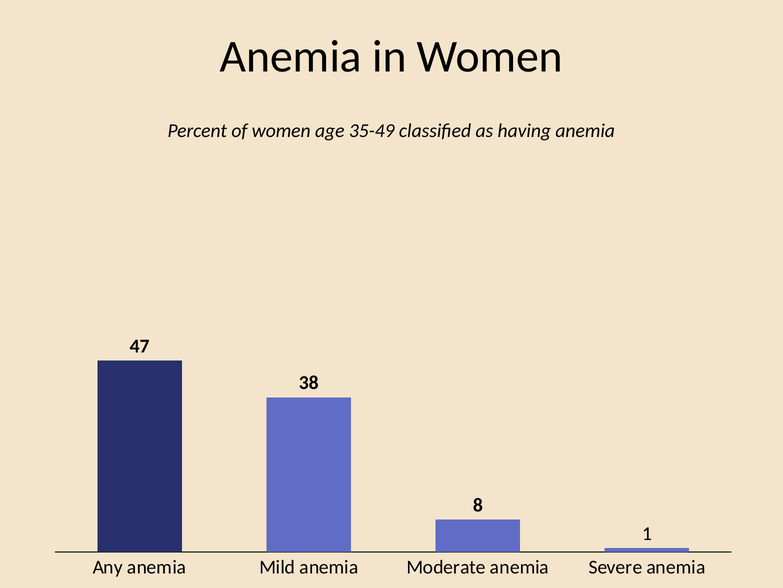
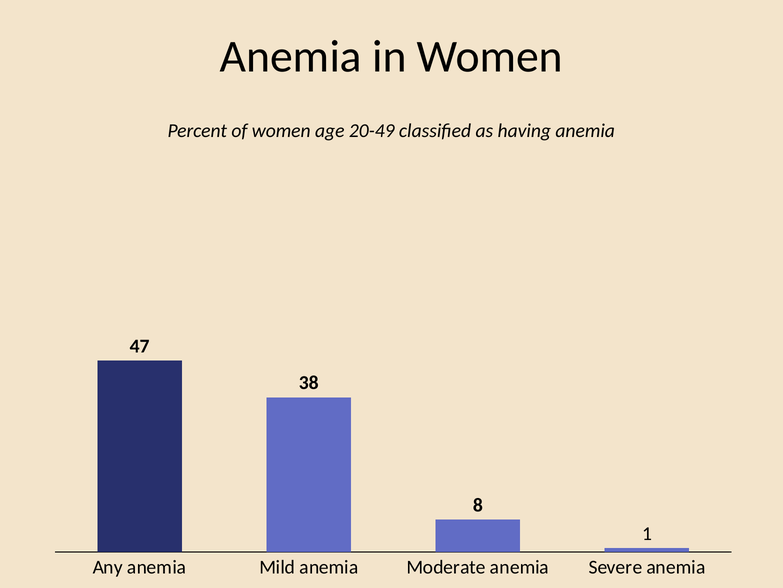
35-49: 35-49 -> 20-49 (372, 130)
